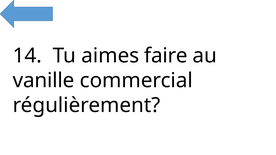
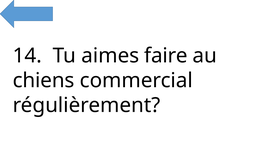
vanille: vanille -> chiens (44, 81)
